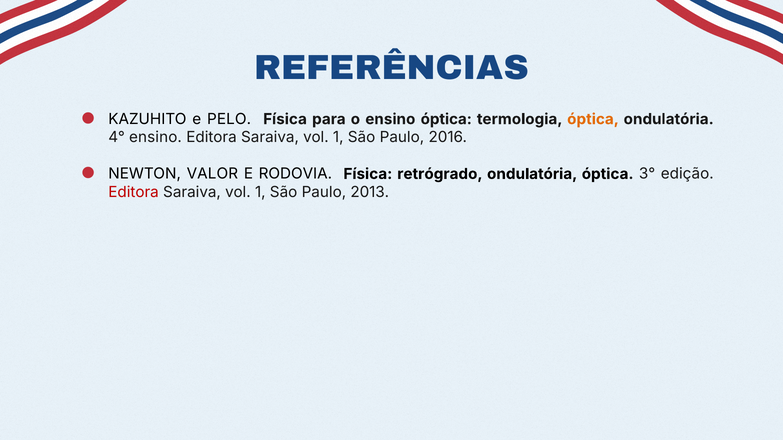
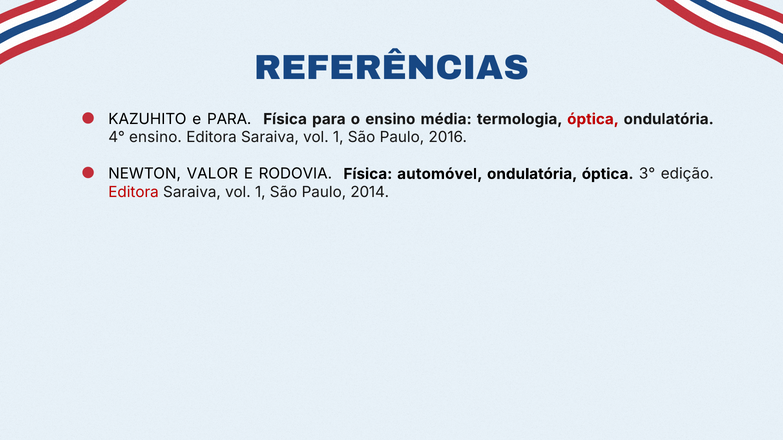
e PELO: PELO -> PARA (229, 119)
ensino óptica: óptica -> média (446, 119)
óptica colour: orange -> red (593, 119)
retrógrado: retrógrado -> automóvel (440, 174)
2013: 2013 -> 2014 (370, 192)
